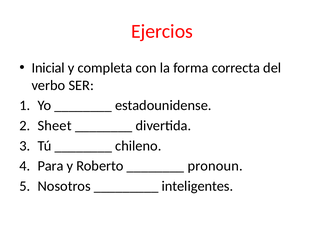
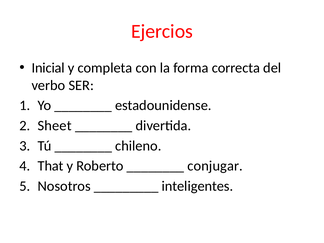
Para: Para -> That (51, 166)
pronoun: pronoun -> conjugar (215, 166)
